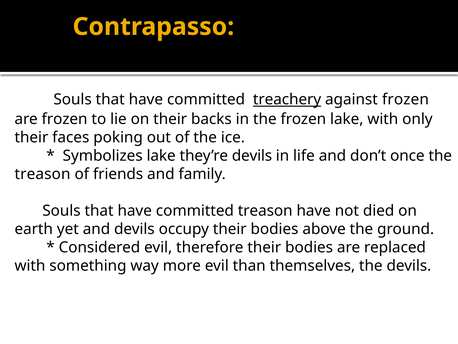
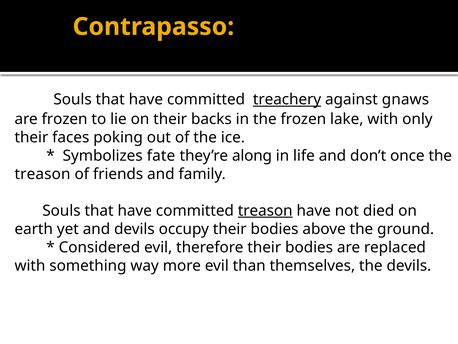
against frozen: frozen -> gnaws (405, 99)
Symbolizes lake: lake -> fate (161, 155)
they’re devils: devils -> along (252, 155)
treason underline: none -> present (265, 210)
